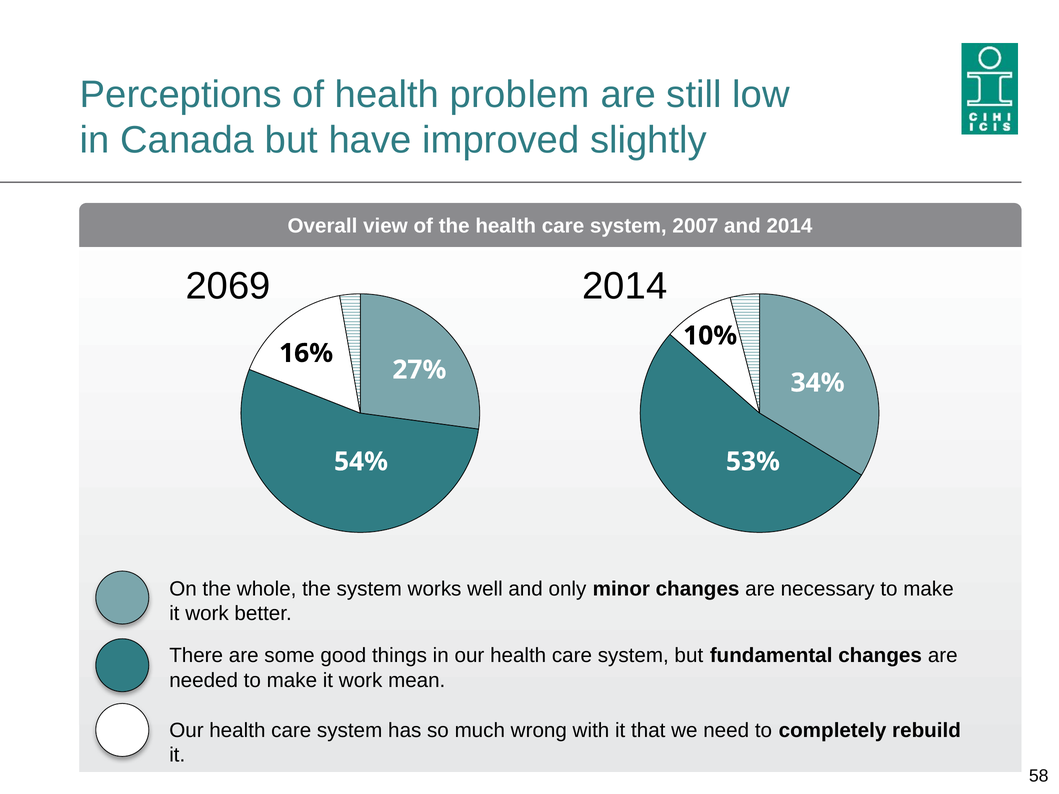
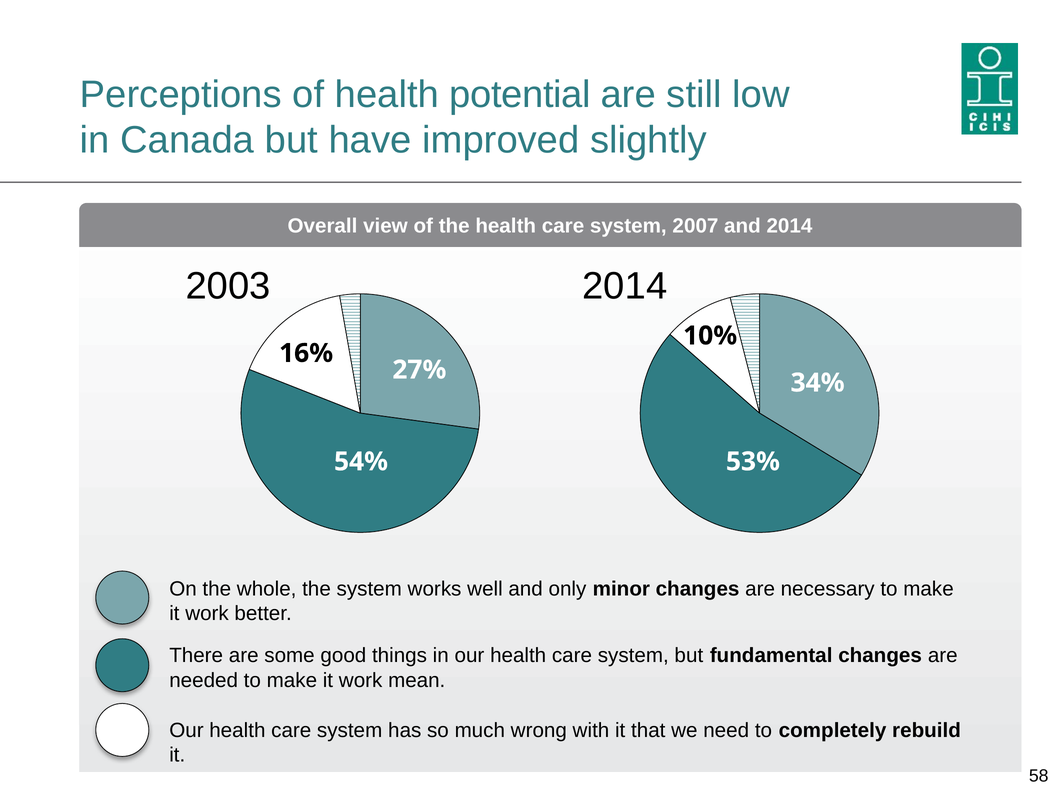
problem: problem -> potential (520, 94)
2069: 2069 -> 2003 (228, 286)
